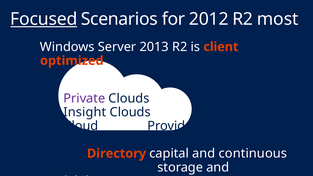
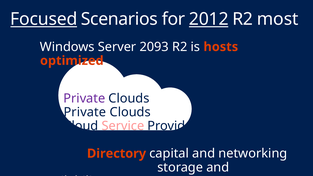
2012 underline: none -> present (209, 19)
2013: 2013 -> 2093 (154, 47)
client: client -> hosts (221, 47)
Insight: Insight -> Private (85, 112)
Service colour: white -> pink (123, 126)
continuous: continuous -> networking (253, 154)
